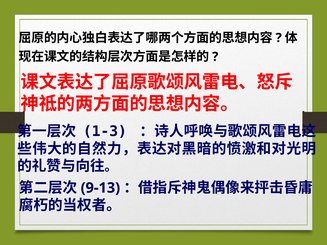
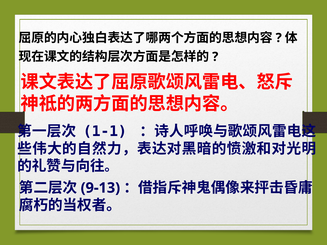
1-3: 1-3 -> 1-1 (105, 131)
